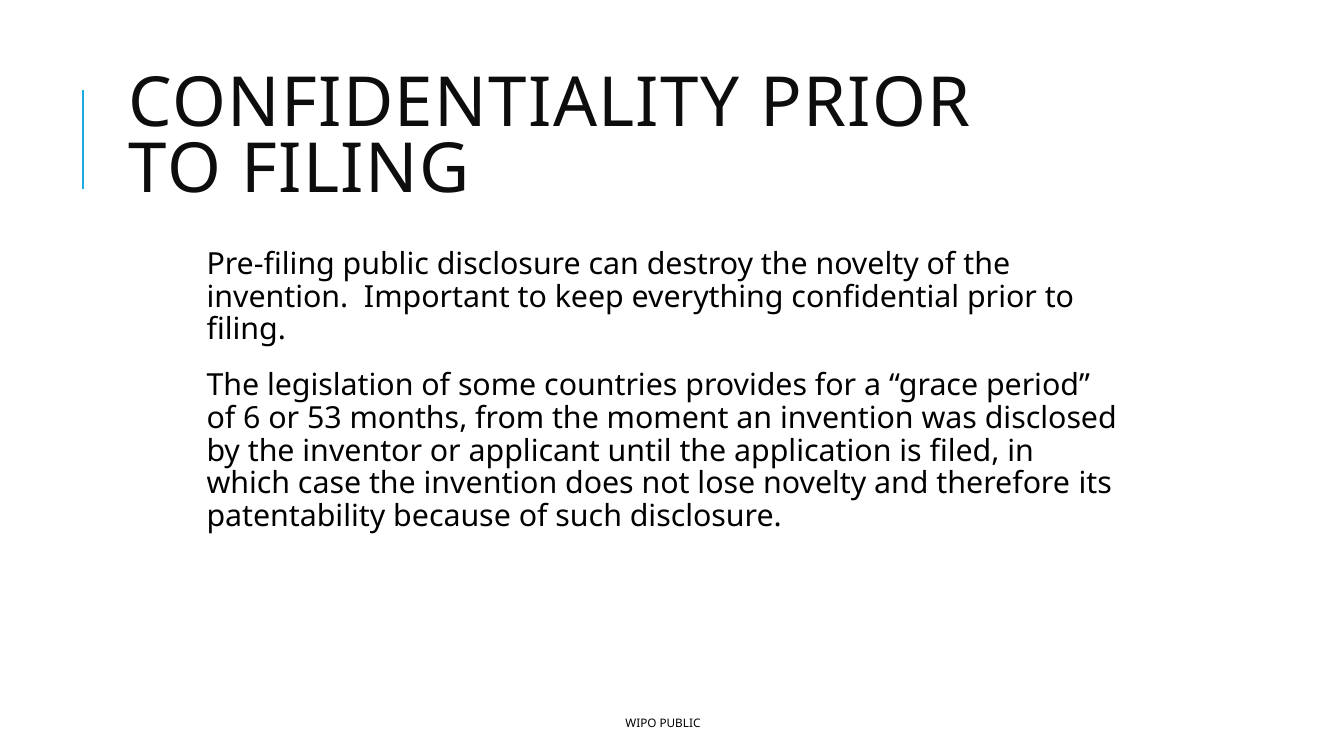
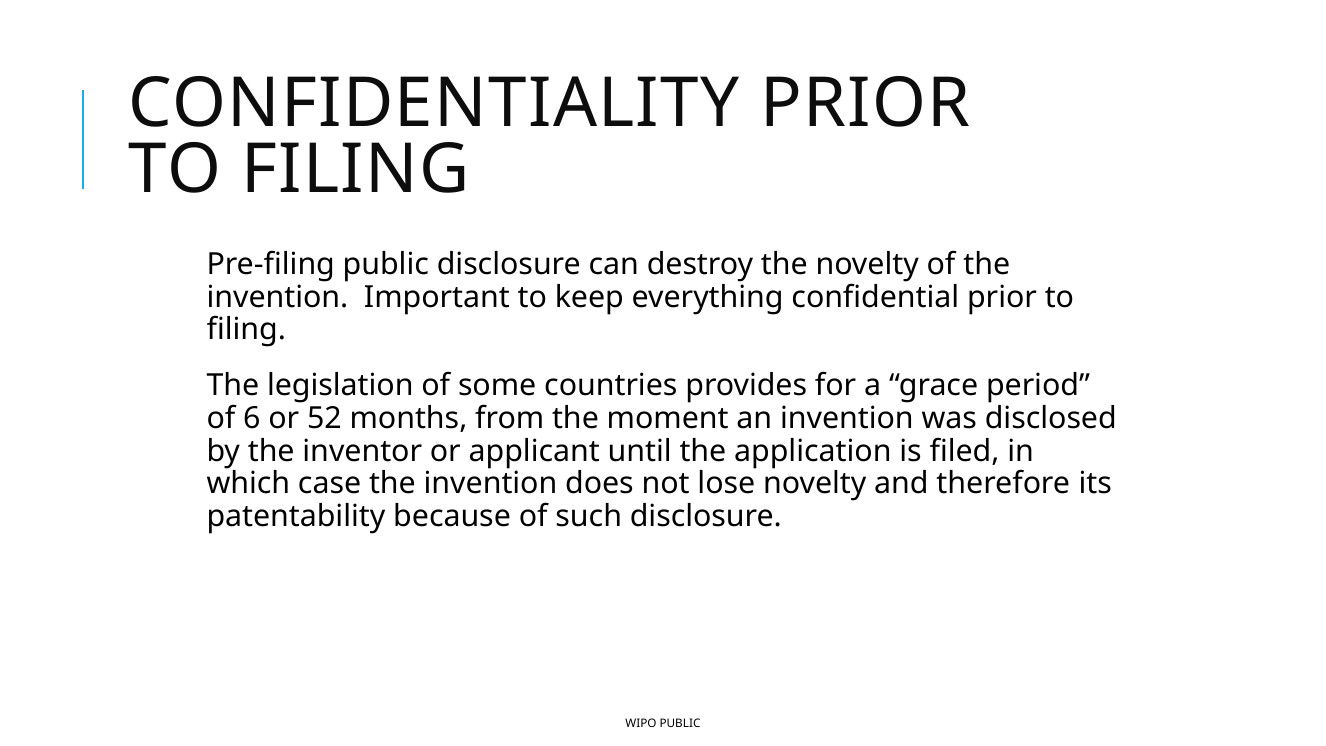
53: 53 -> 52 (324, 418)
